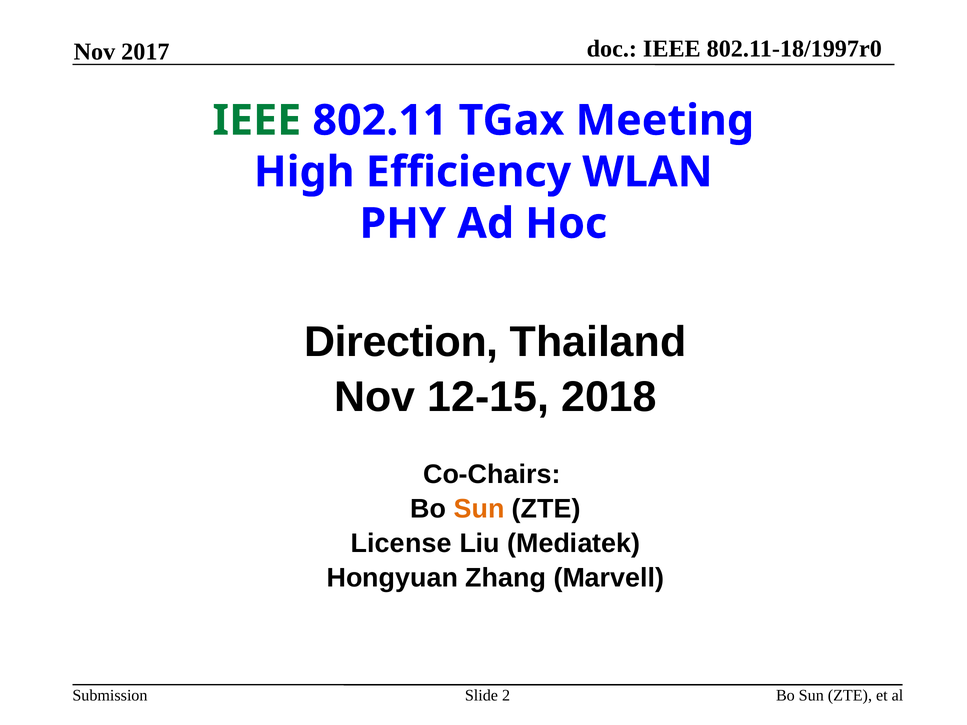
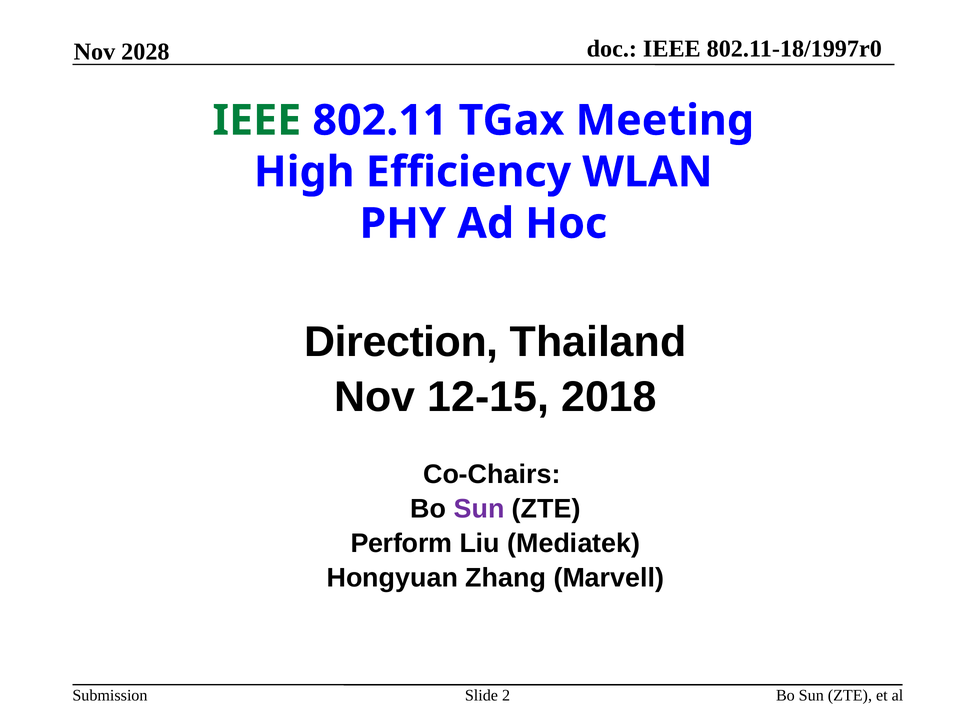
2017: 2017 -> 2028 (145, 52)
Sun colour: orange -> purple (479, 509)
License: License -> Perform (401, 544)
